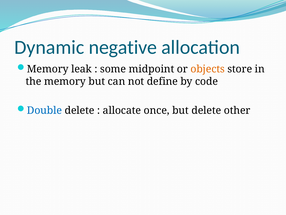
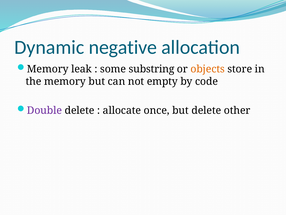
midpoint: midpoint -> substring (152, 69)
define: define -> empty (162, 81)
Double colour: blue -> purple (44, 110)
